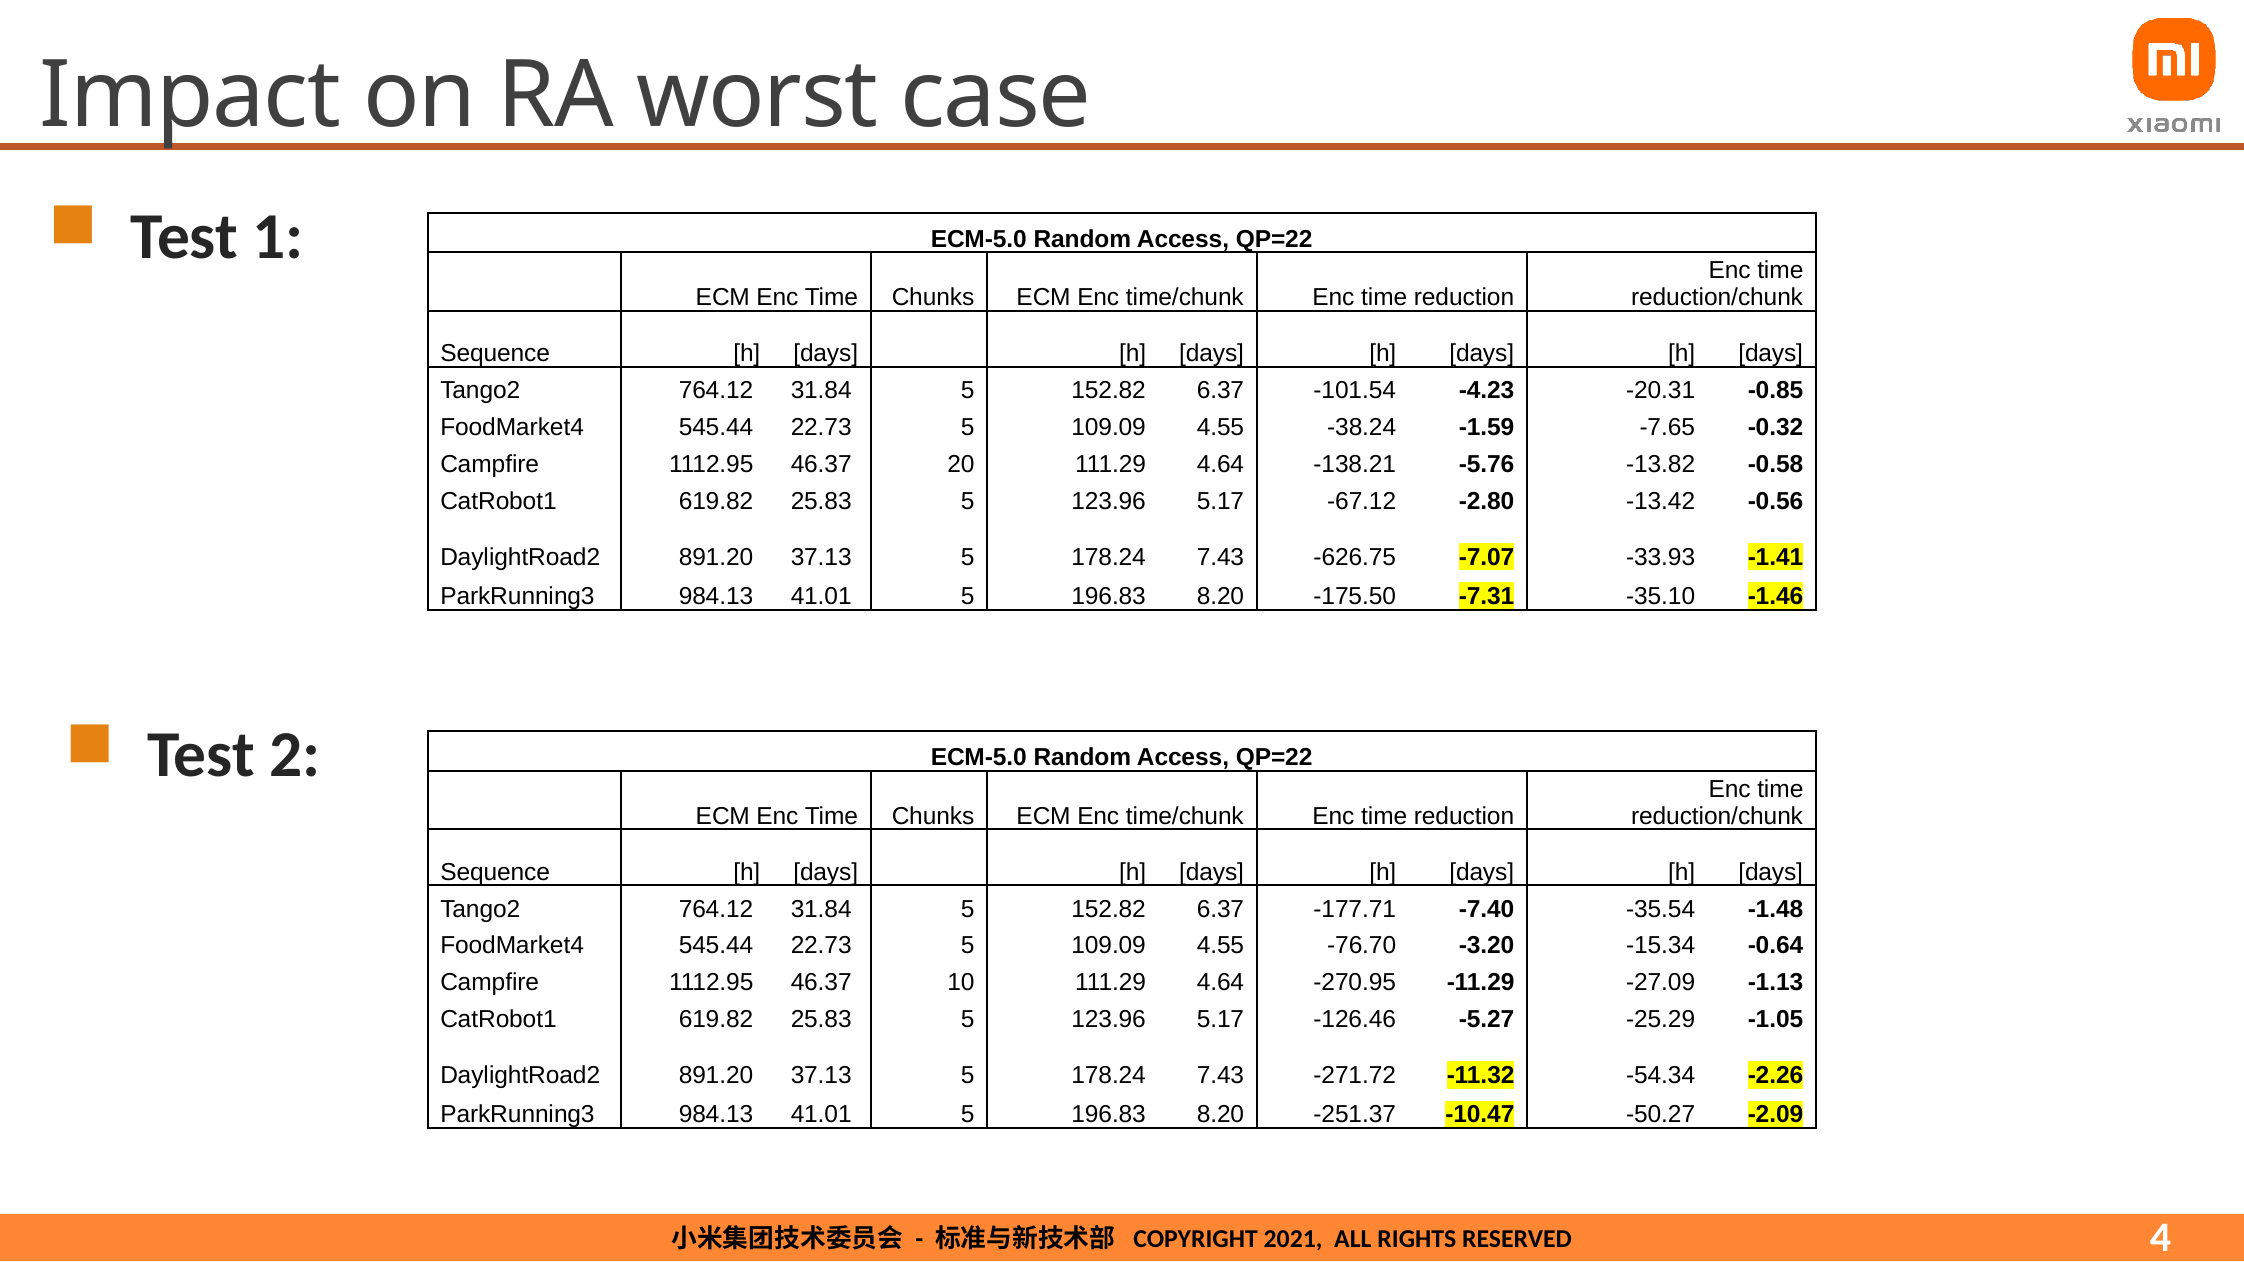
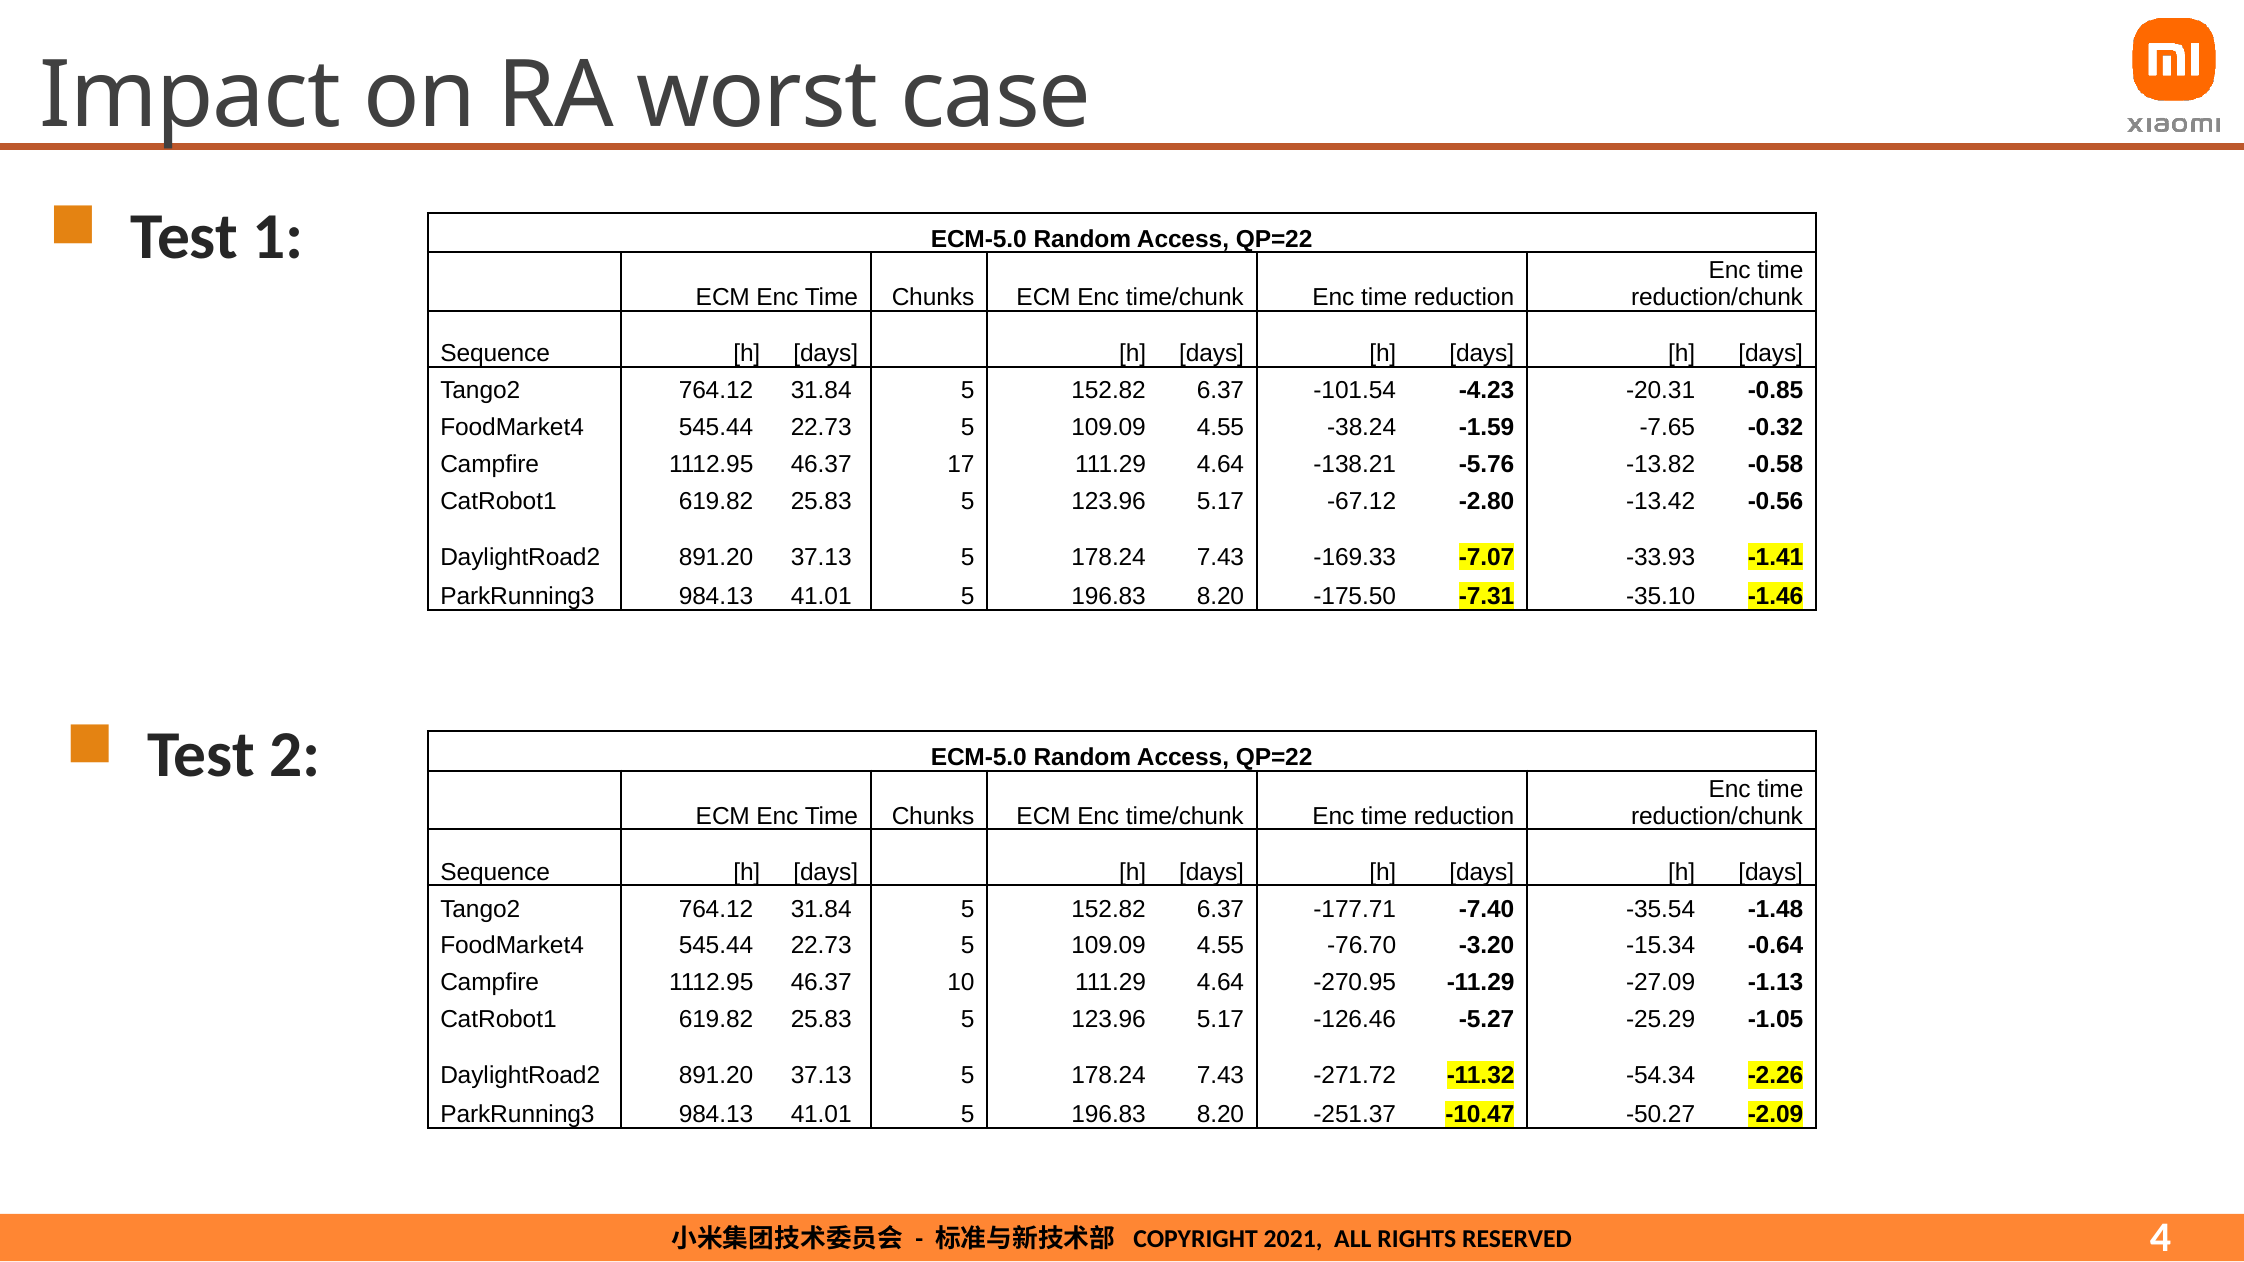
20: 20 -> 17 (961, 464)
-626.75: -626.75 -> -169.33 (1355, 557)
